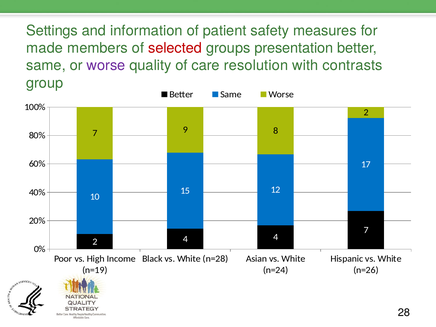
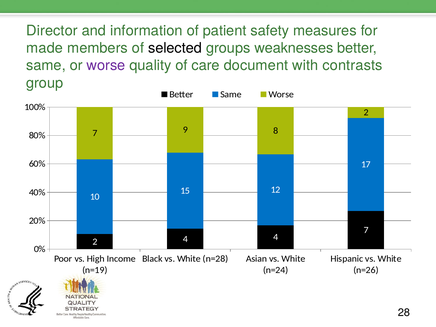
Settings: Settings -> Director (52, 31)
selected colour: red -> black (175, 48)
presentation: presentation -> weaknesses (294, 48)
resolution: resolution -> document (256, 65)
